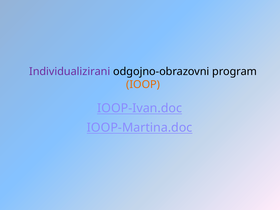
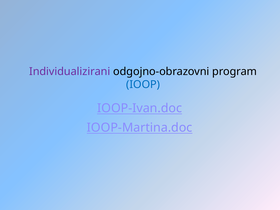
IOOP colour: orange -> blue (143, 84)
